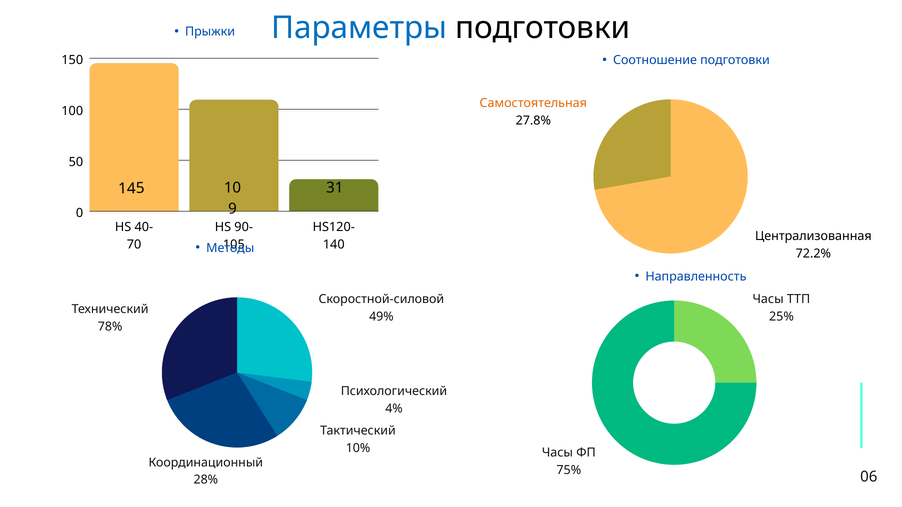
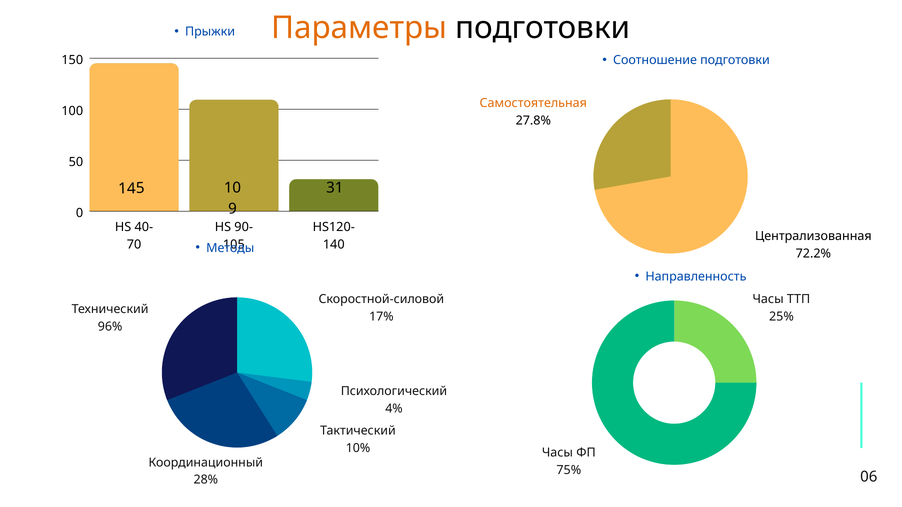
Параметры colour: blue -> orange (359, 28)
49%: 49% -> 17% (381, 317)
78%: 78% -> 96% (110, 327)
